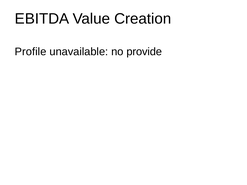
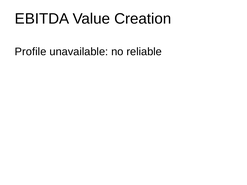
provide: provide -> reliable (144, 52)
